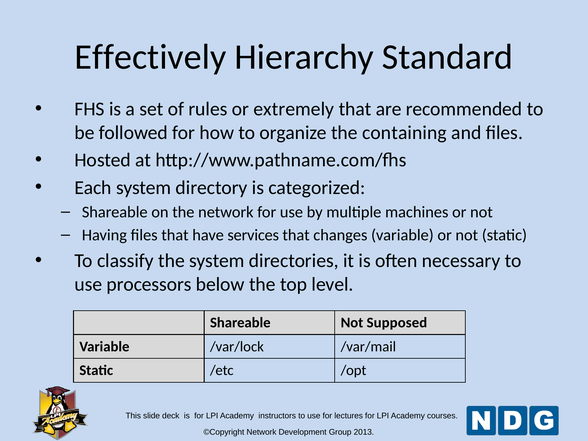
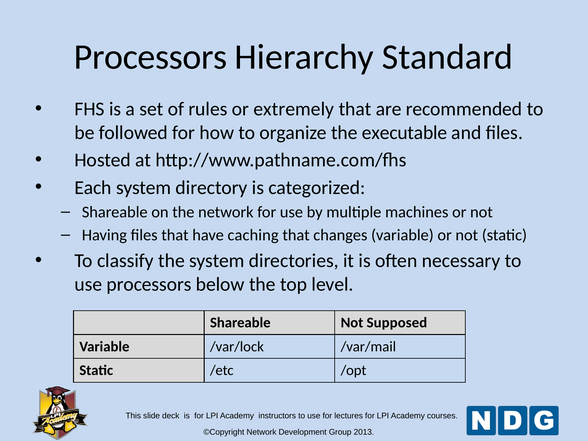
Effectively: Effectively -> Processors (151, 57)
containing: containing -> executable (405, 133)
services: services -> caching (253, 235)
